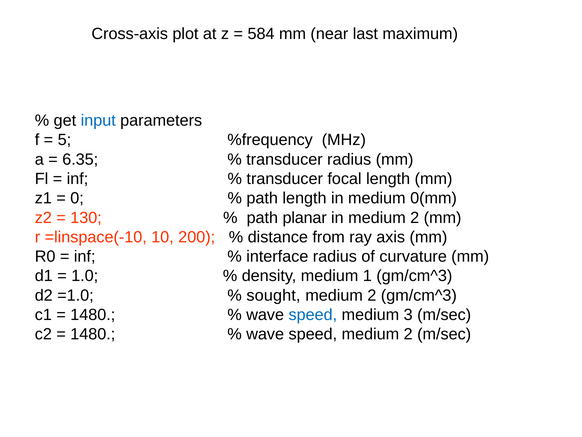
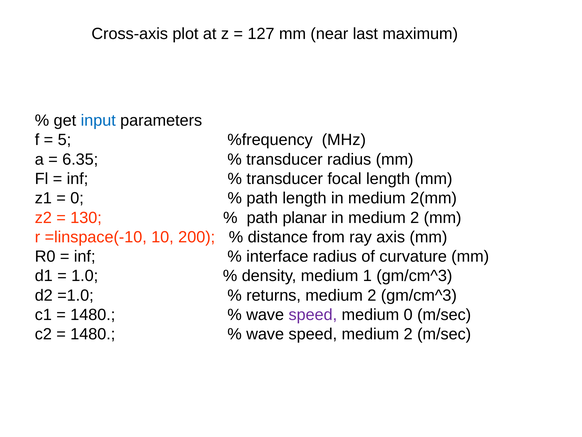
584: 584 -> 127 (261, 34)
0(mm: 0(mm -> 2(mm (434, 198)
sought: sought -> returns (274, 295)
speed colour: blue -> purple (313, 314)
medium 3: 3 -> 0 (408, 314)
